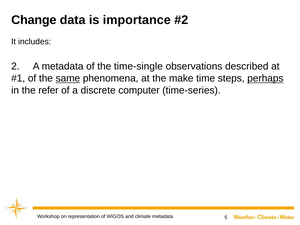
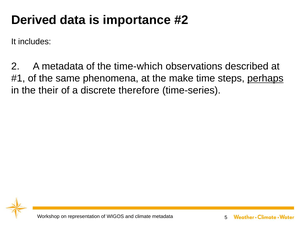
Change: Change -> Derived (34, 20)
time-single: time-single -> time-which (138, 66)
same underline: present -> none (68, 78)
refer: refer -> their (48, 90)
computer: computer -> therefore (139, 90)
